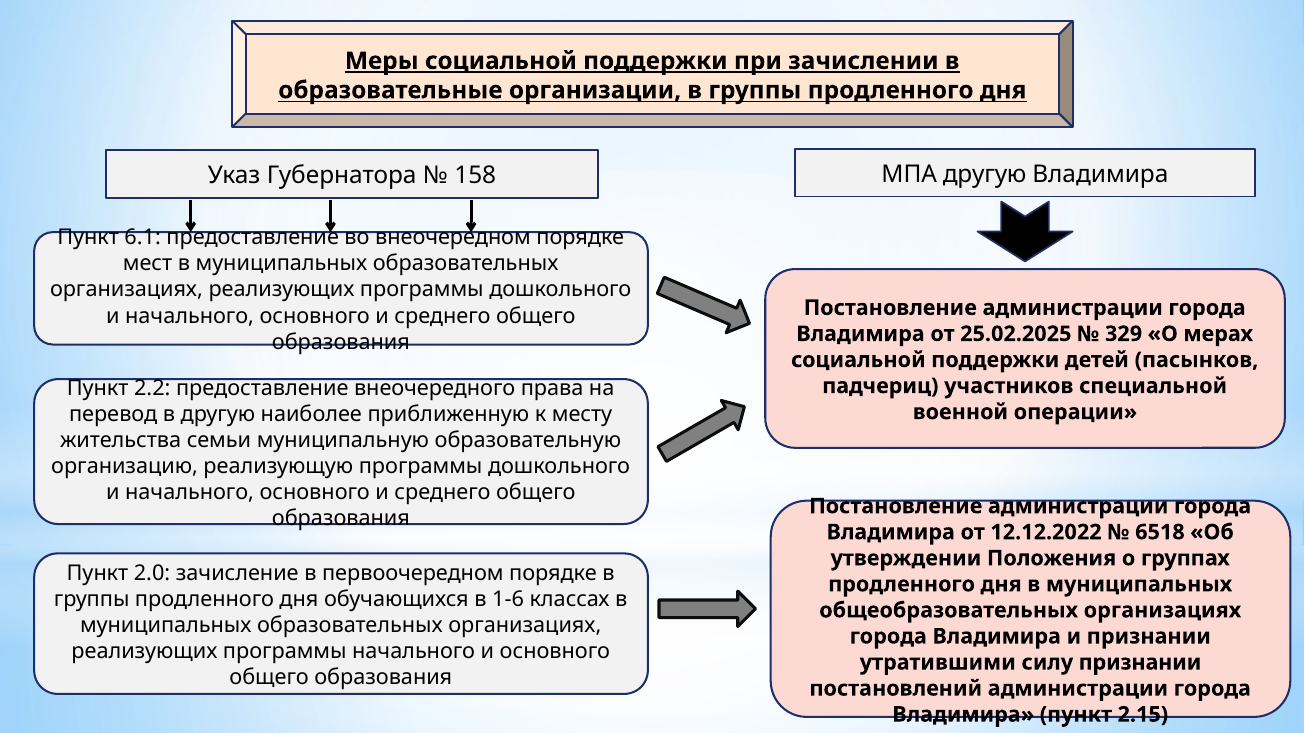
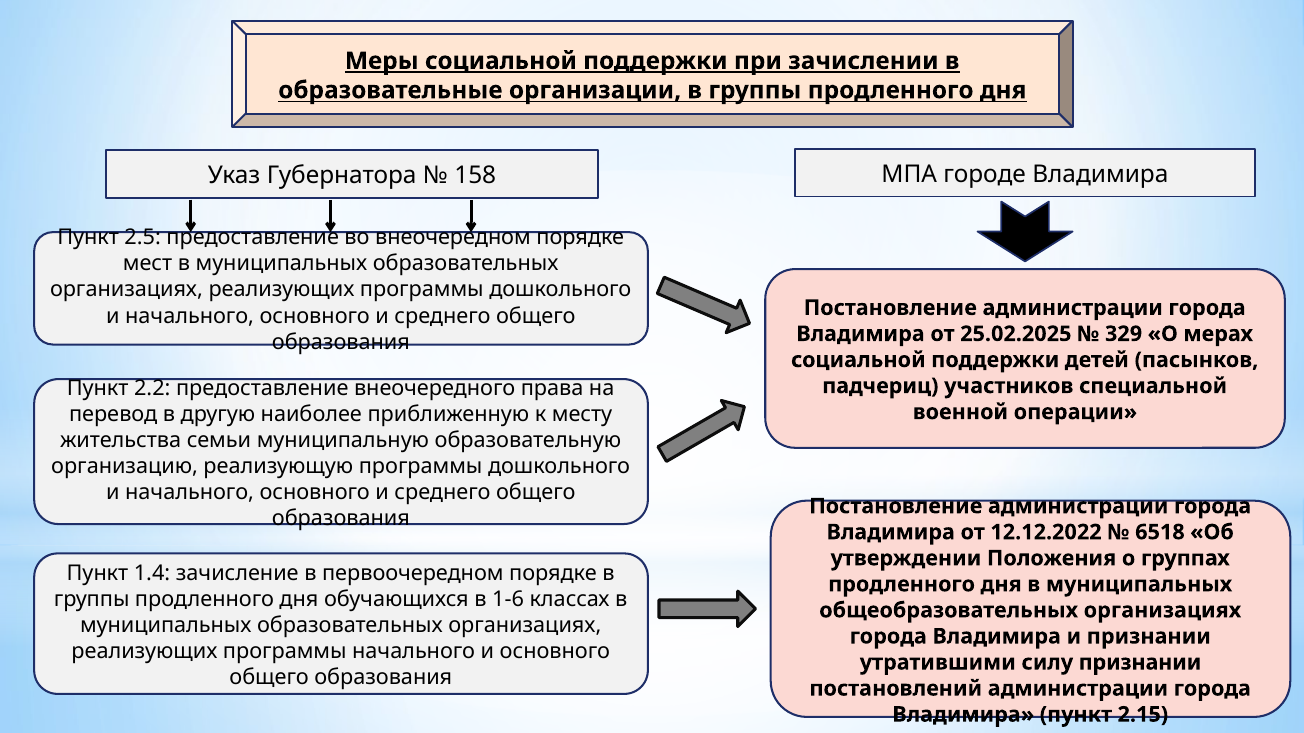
МПА другую: другую -> городе (985, 175)
6.1: 6.1 -> 2.5 (143, 238)
2.0: 2.0 -> 1.4 (152, 573)
